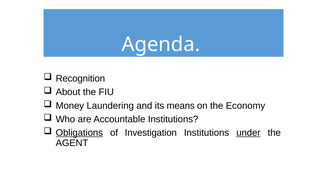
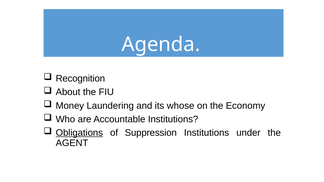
means: means -> whose (181, 106)
Investigation: Investigation -> Suppression (151, 133)
under underline: present -> none (248, 133)
